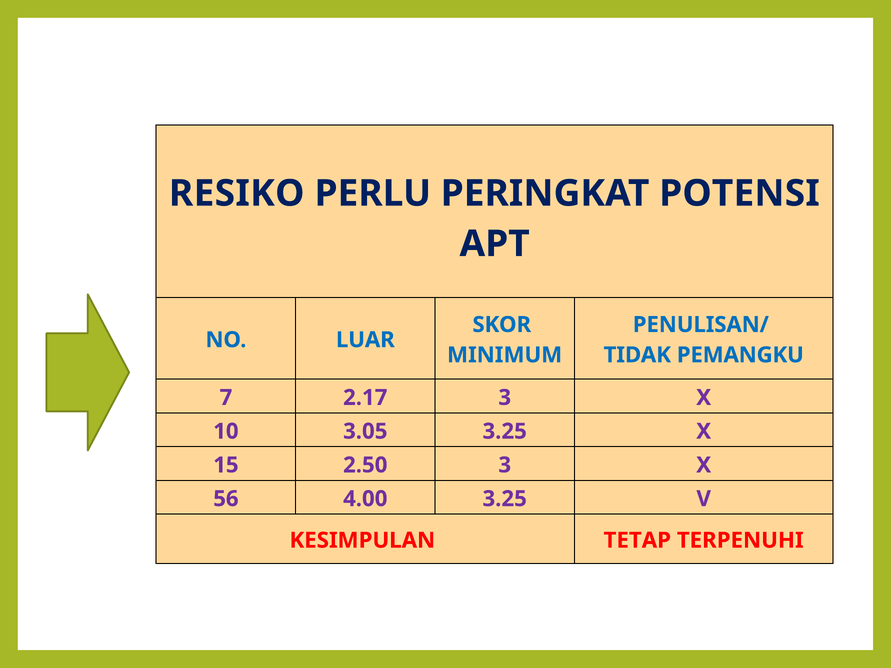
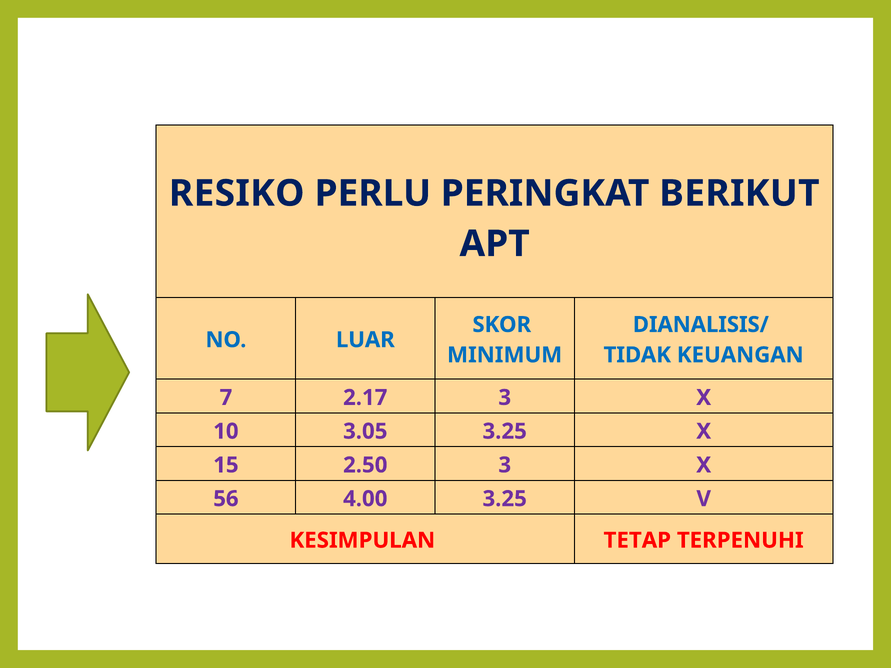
POTENSI: POTENSI -> BERIKUT (739, 193)
PENULISAN/: PENULISAN/ -> DIANALISIS/ (701, 325)
PEMANGKU: PEMANGKU -> KEUANGAN (740, 355)
